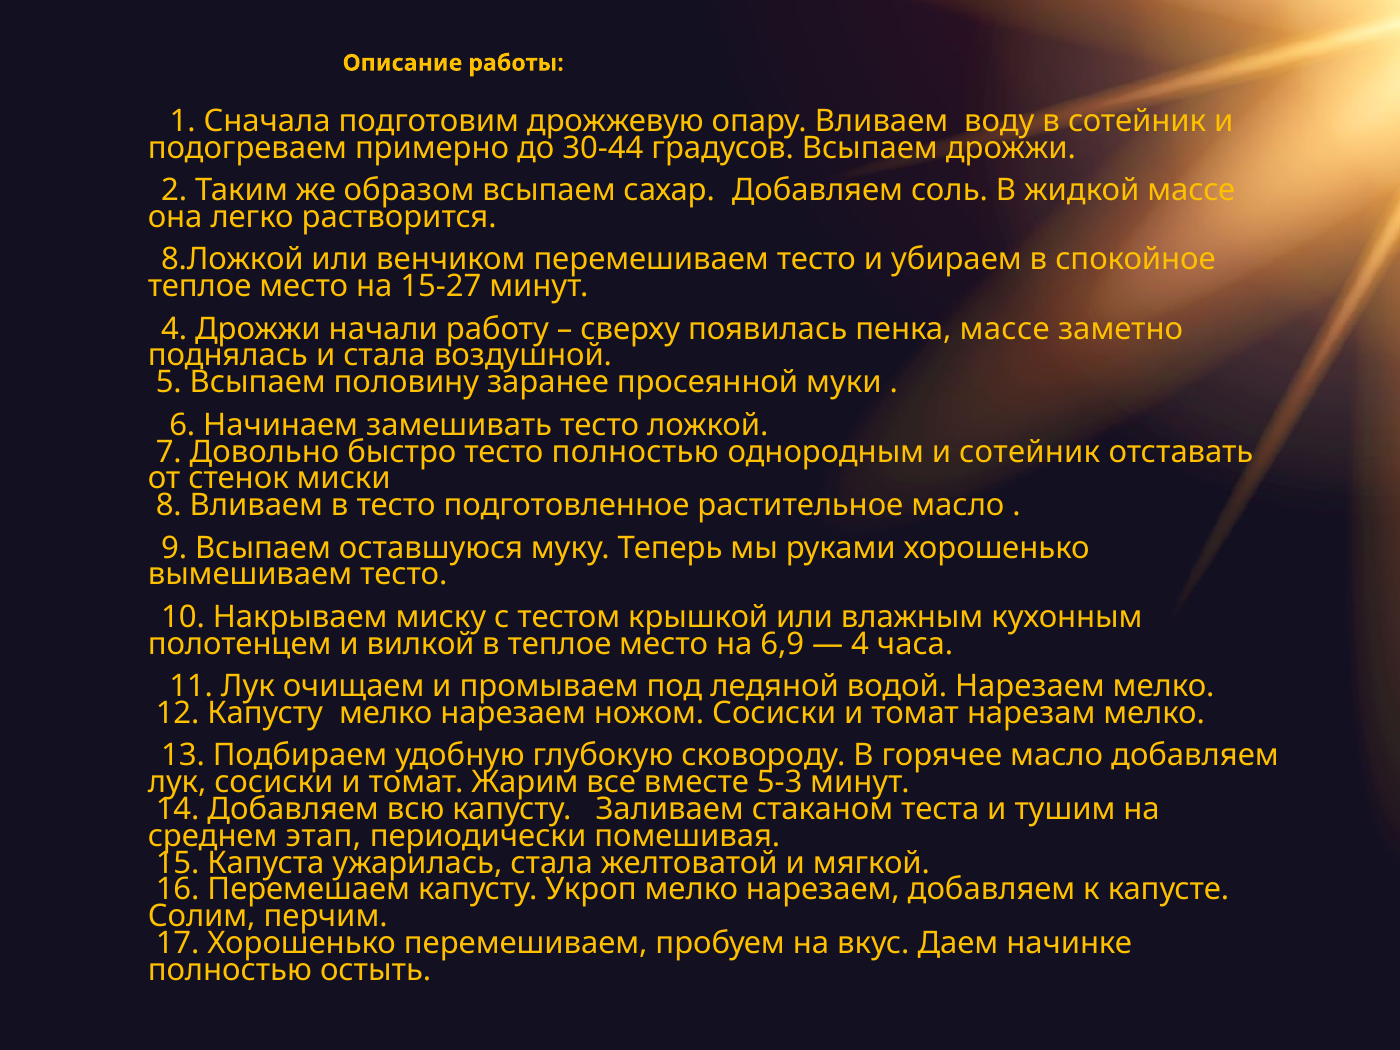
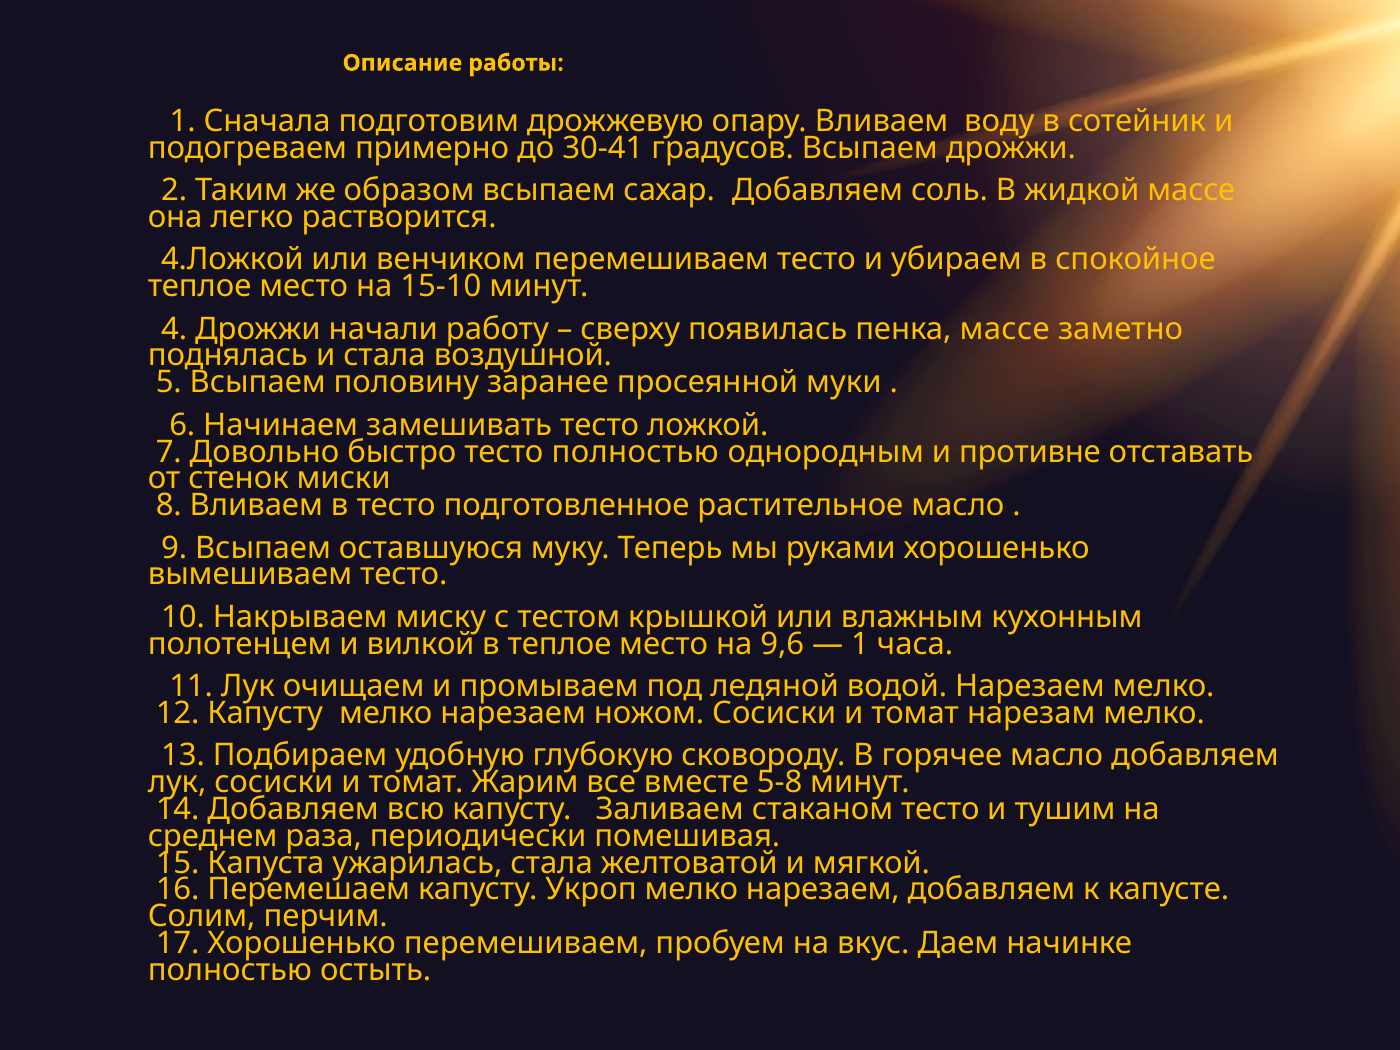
30-44: 30-44 -> 30-41 (603, 148)
8.Ложкой: 8.Ложкой -> 4.Ложкой (232, 260)
15-27: 15-27 -> 15-10 (441, 286)
и сотейник: сотейник -> противне (1030, 452)
6,9: 6,9 -> 9,6 (782, 644)
4: 4 -> 1 (860, 644)
5-3: 5-3 -> 5-8 (780, 782)
стаканом теста: теста -> тесто (940, 809)
этап: этап -> раза (324, 836)
